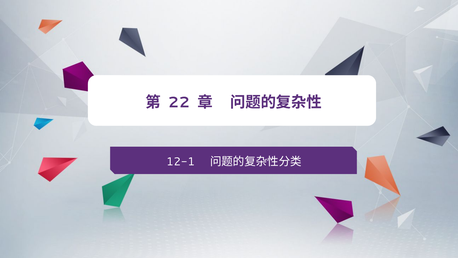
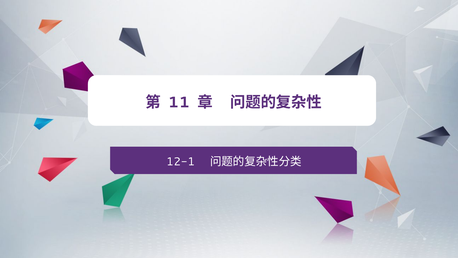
22: 22 -> 11 (179, 102)
